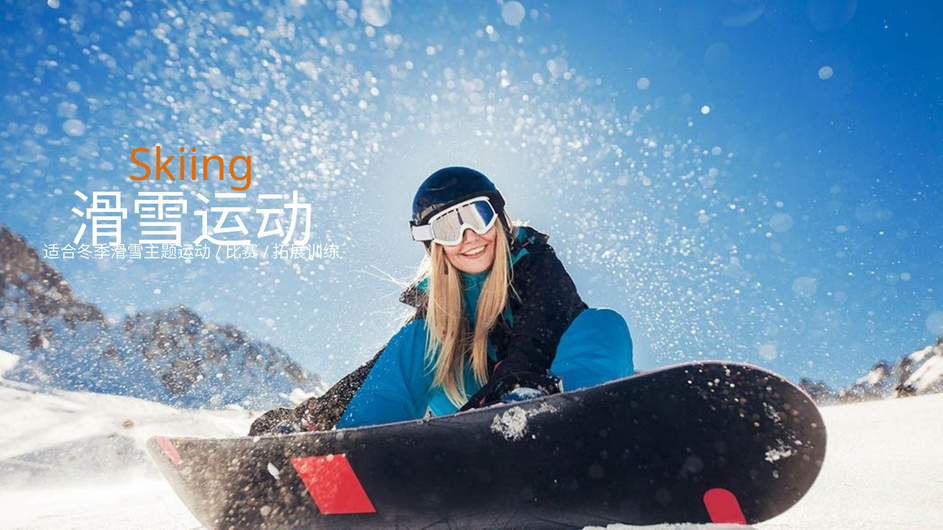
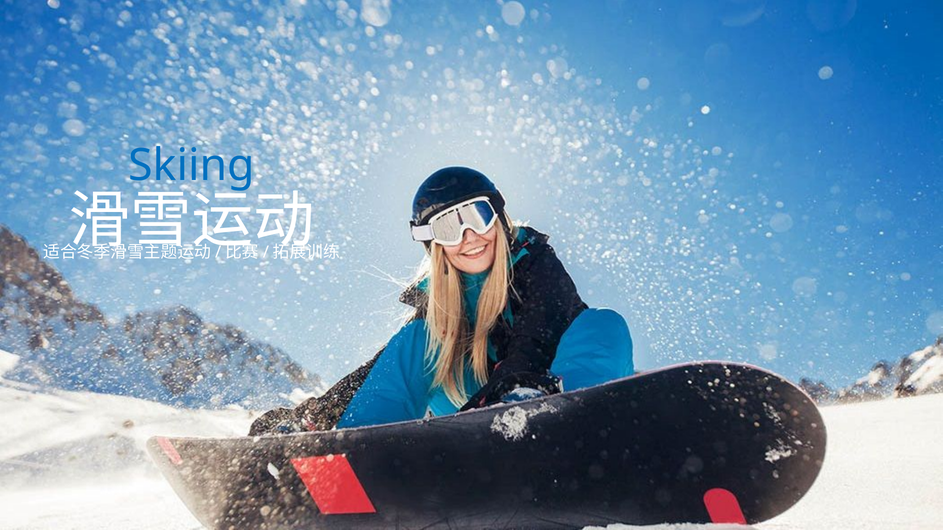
Skiing colour: orange -> blue (192, 166)
